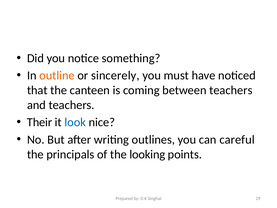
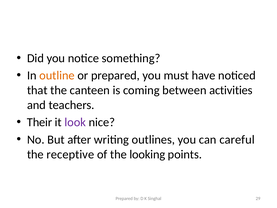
or sincerely: sincerely -> prepared (115, 75)
between teachers: teachers -> activities (231, 90)
look colour: blue -> purple (75, 122)
principals: principals -> receptive (70, 154)
